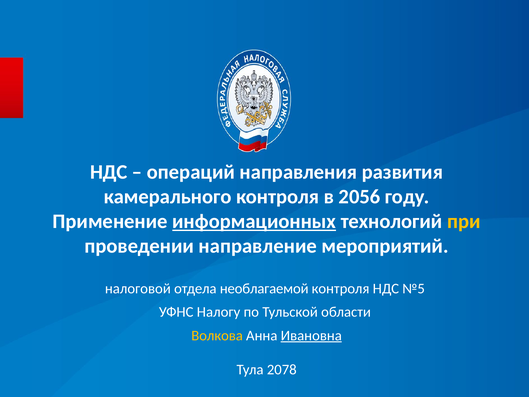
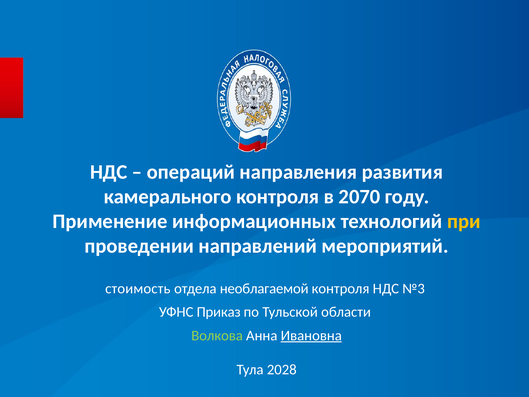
2056: 2056 -> 2070 (359, 197)
информационных underline: present -> none (254, 221)
направление: направление -> направлений (258, 246)
налоговой: налоговой -> стоимость (138, 288)
№5: №5 -> №3 (414, 288)
Налогу: Налогу -> Приказ (219, 312)
Волкова colour: yellow -> light green (217, 335)
2078: 2078 -> 2028 (282, 369)
